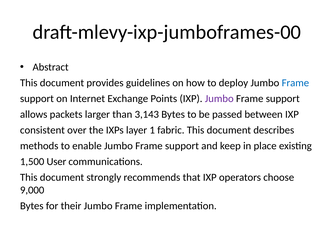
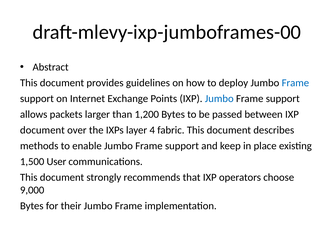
Jumbo colour: purple -> blue (219, 99)
3,143: 3,143 -> 1,200 (147, 115)
consistent: consistent -> document (42, 130)
1: 1 -> 4 (152, 130)
